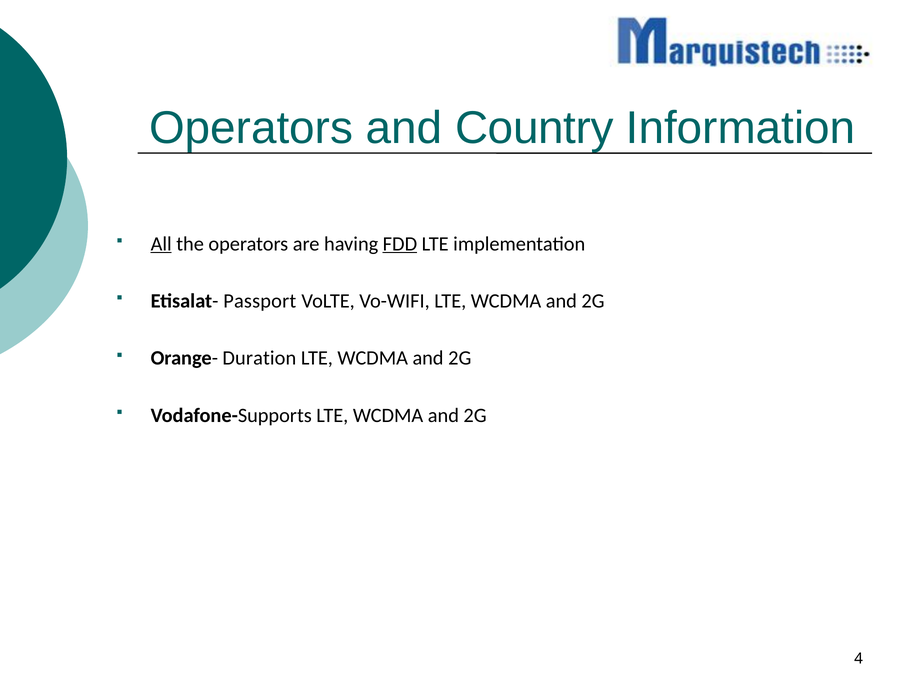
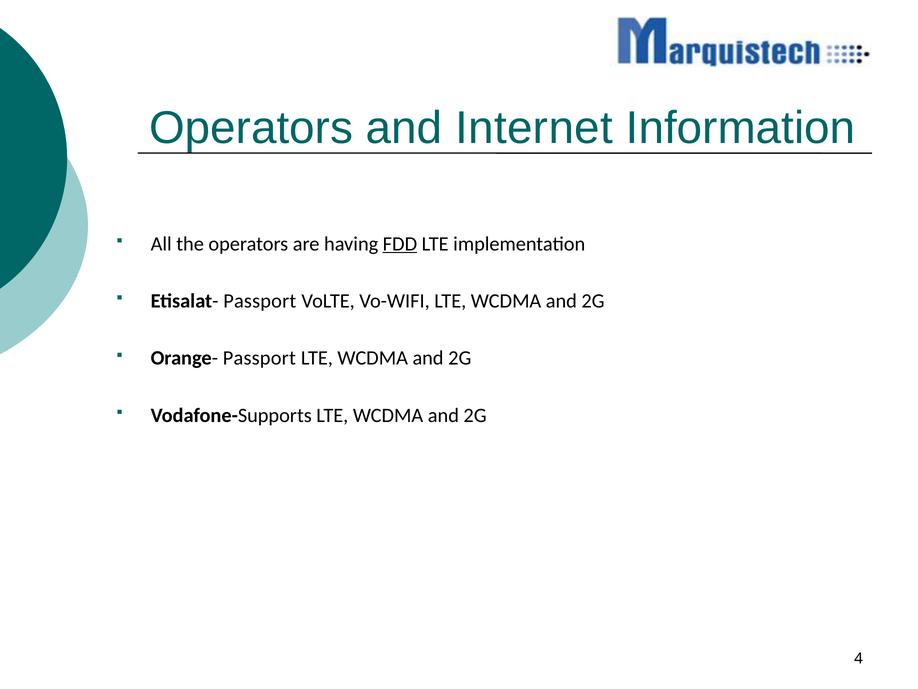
Country: Country -> Internet (534, 128)
All underline: present -> none (161, 244)
Orange- Duration: Duration -> Passport (259, 358)
